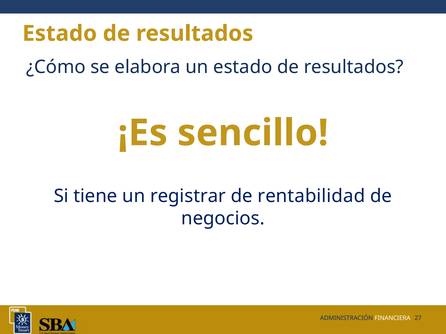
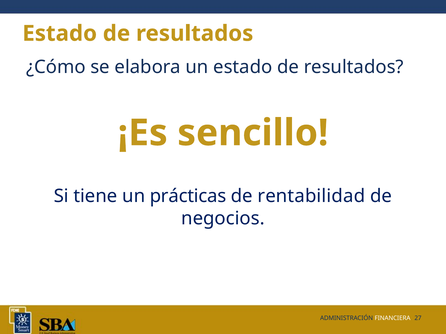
registrar: registrar -> prácticas (188, 196)
